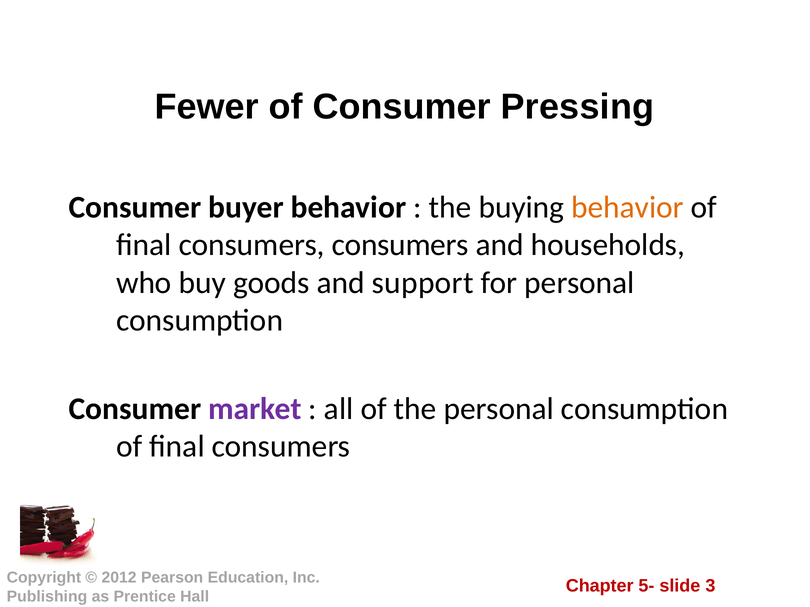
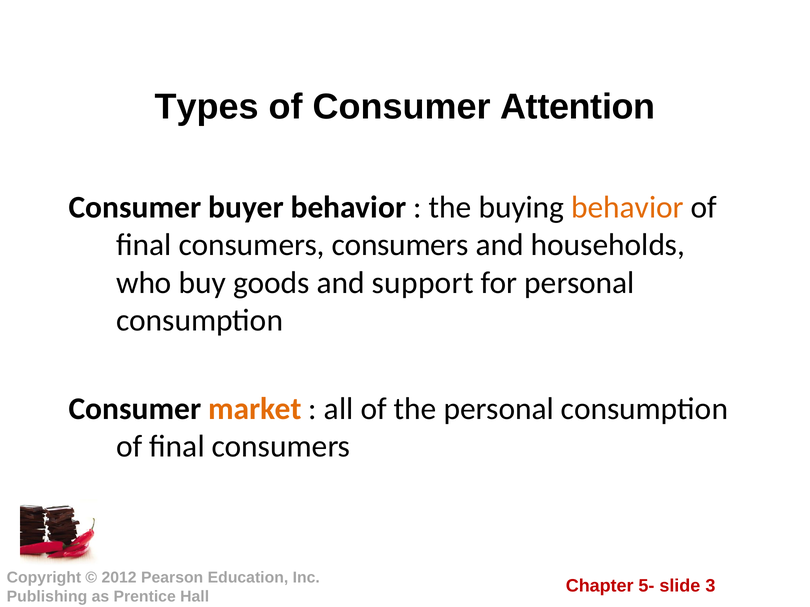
Fewer: Fewer -> Types (207, 107)
Pressing: Pressing -> Attention (578, 107)
market colour: purple -> orange (255, 409)
